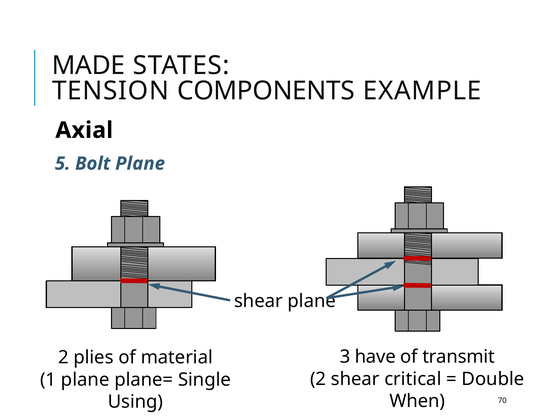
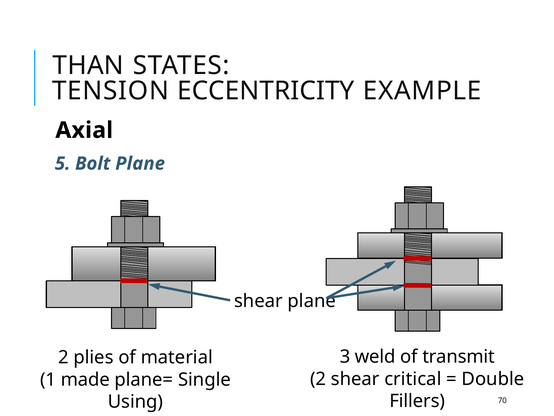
MADE: MADE -> THAN (88, 65)
COMPONENTS: COMPONENTS -> ECCENTRICITY (266, 91)
have: have -> weld (375, 356)
1 plane: plane -> made (85, 379)
When: When -> Fillers (417, 401)
